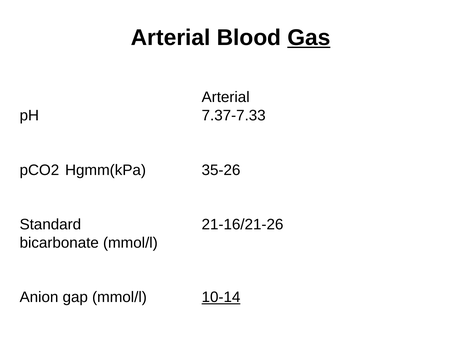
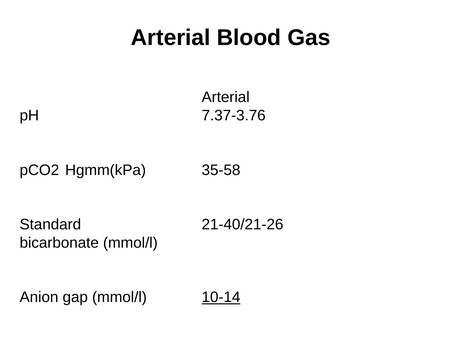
Gas underline: present -> none (309, 38)
7.37-7.33: 7.37-7.33 -> 7.37-3.76 (234, 116)
35-26: 35-26 -> 35-58 (221, 170)
21-16/21-26: 21-16/21-26 -> 21-40/21-26 (243, 225)
